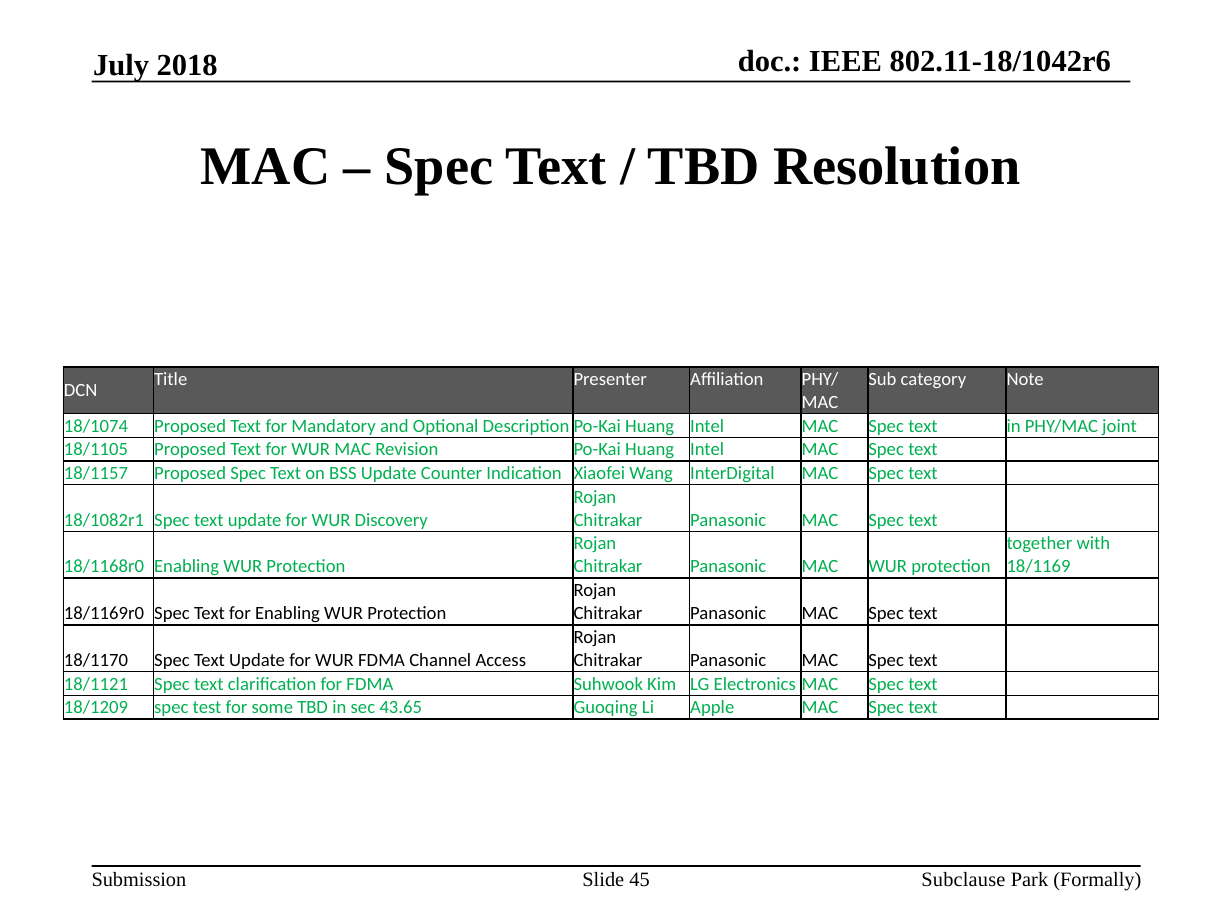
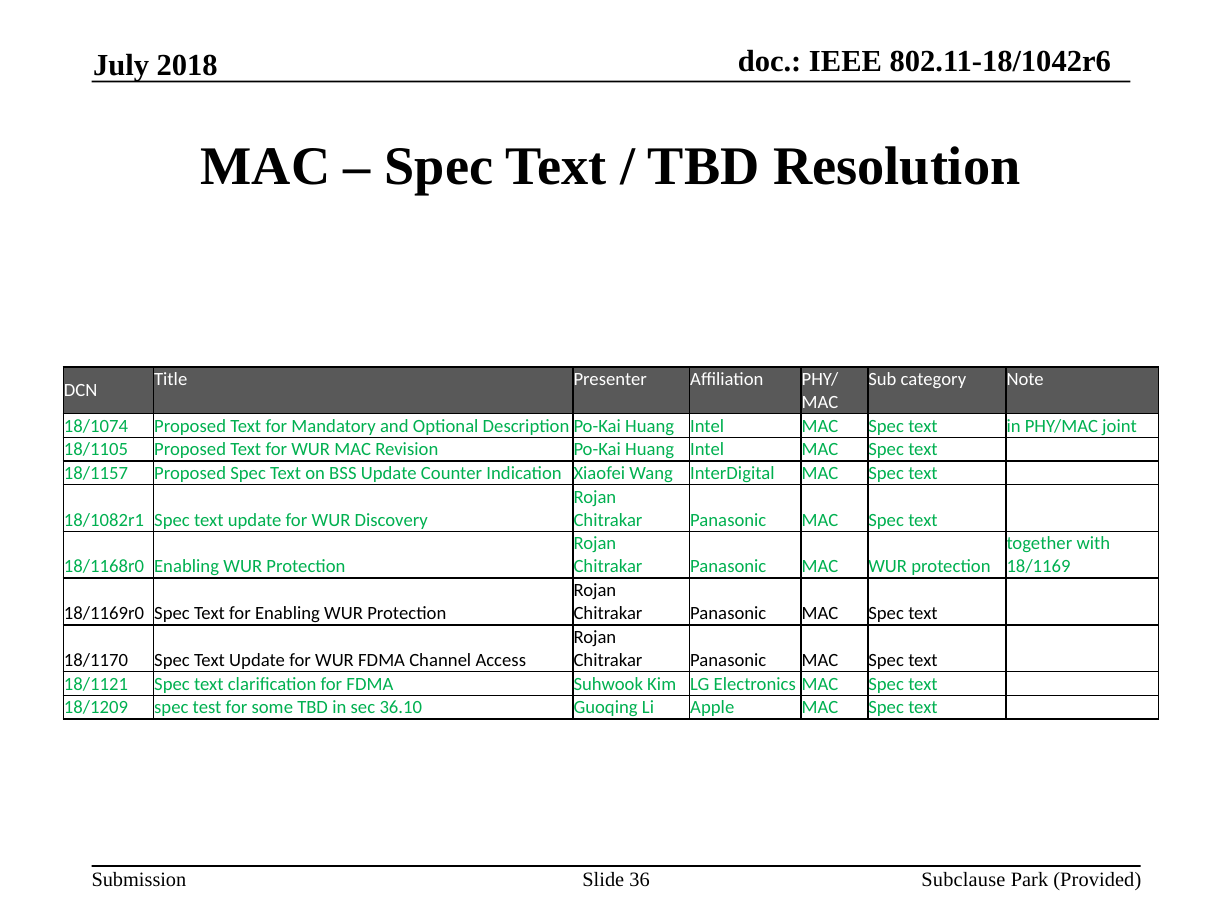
43.65: 43.65 -> 36.10 (401, 707)
45: 45 -> 36 (640, 879)
Formally: Formally -> Provided (1097, 879)
